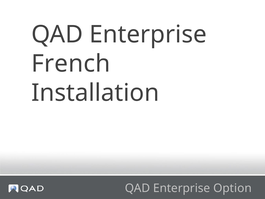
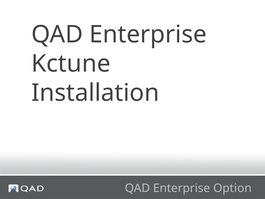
French: French -> Kctune (71, 64)
